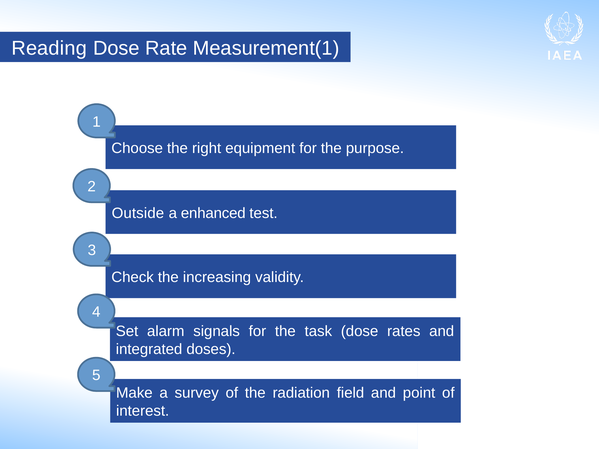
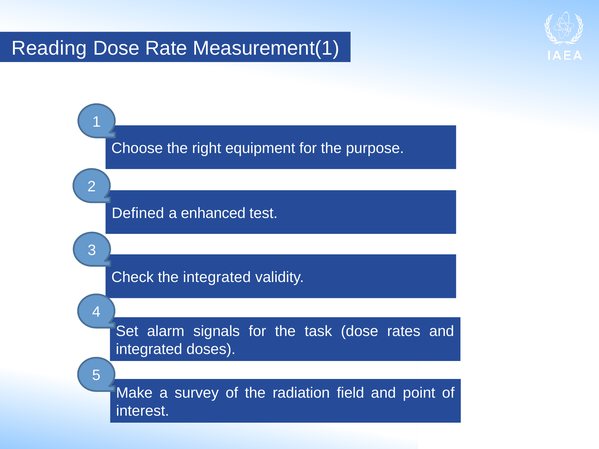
Outside: Outside -> Defined (138, 213)
the increasing: increasing -> integrated (217, 277)
